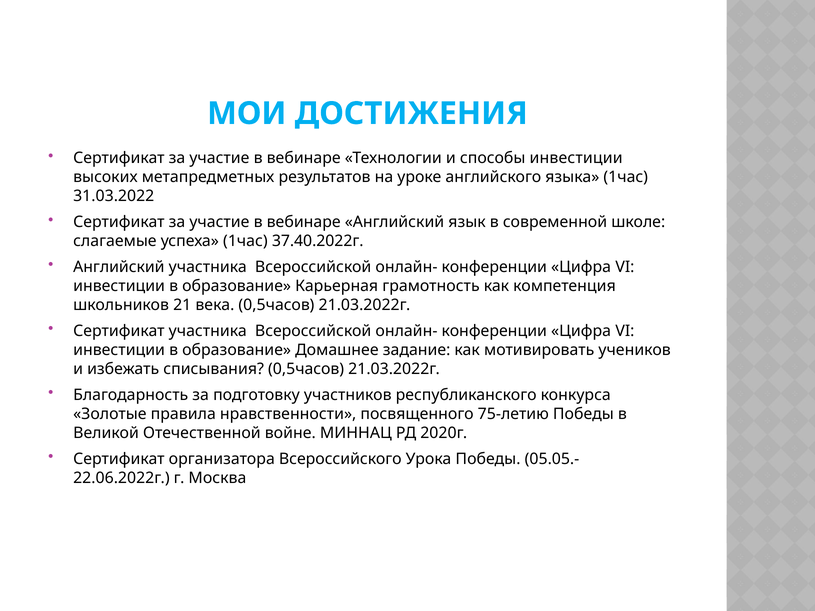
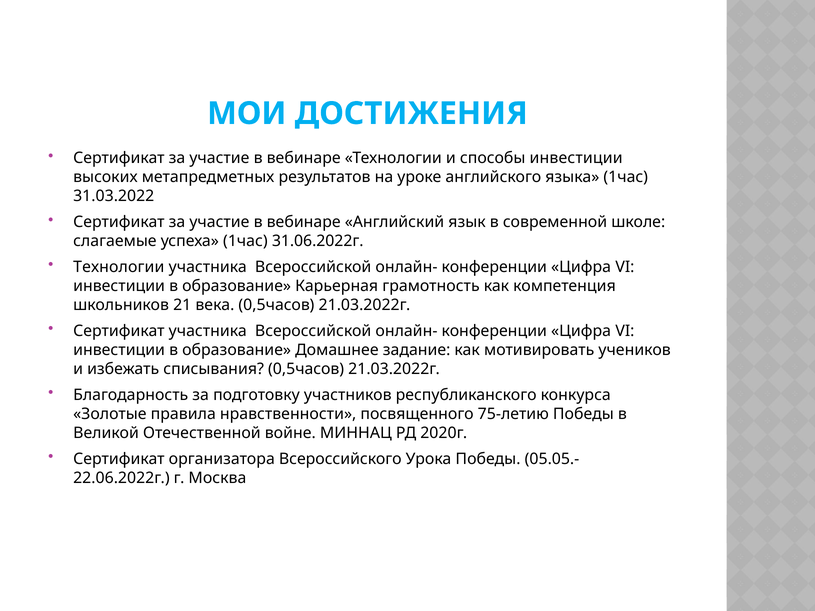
37.40.2022г: 37.40.2022г -> 31.06.2022г (318, 241)
Английский: Английский -> Технологии (119, 267)
